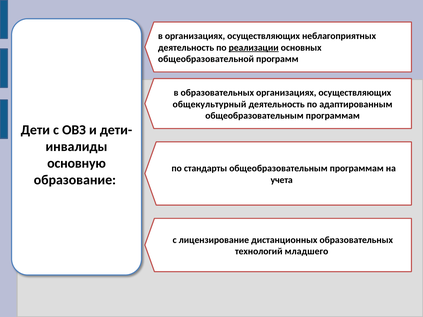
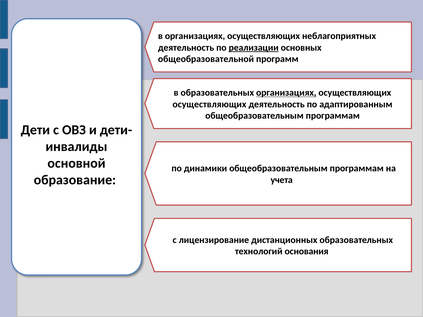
организациях underline: none -> present (286, 93)
общекультурный: общекультурный -> осуществляющих (209, 104)
основную: основную -> основной (76, 163)
стандарты: стандарты -> динамики (206, 168)
младшего: младшего -> основания (307, 252)
